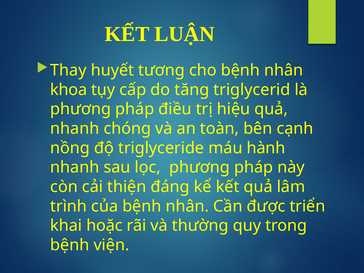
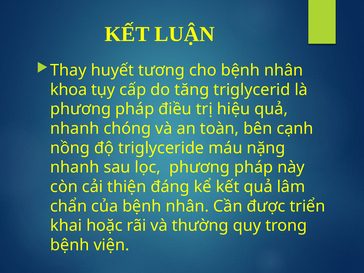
hành: hành -> nặng (266, 148)
trình: trình -> chẩn (69, 206)
